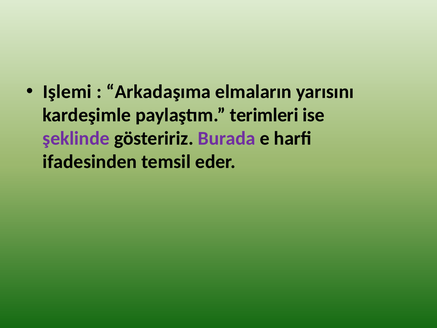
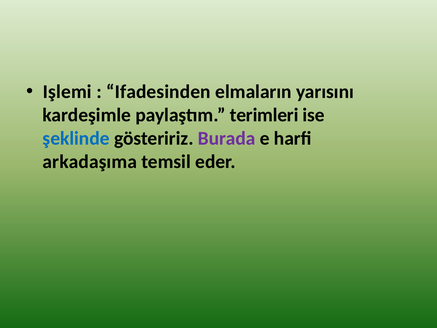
Arkadaşıma: Arkadaşıma -> Ifadesinden (158, 92)
şeklinde colour: purple -> blue (76, 138)
ifadesinden: ifadesinden -> arkadaşıma (90, 162)
